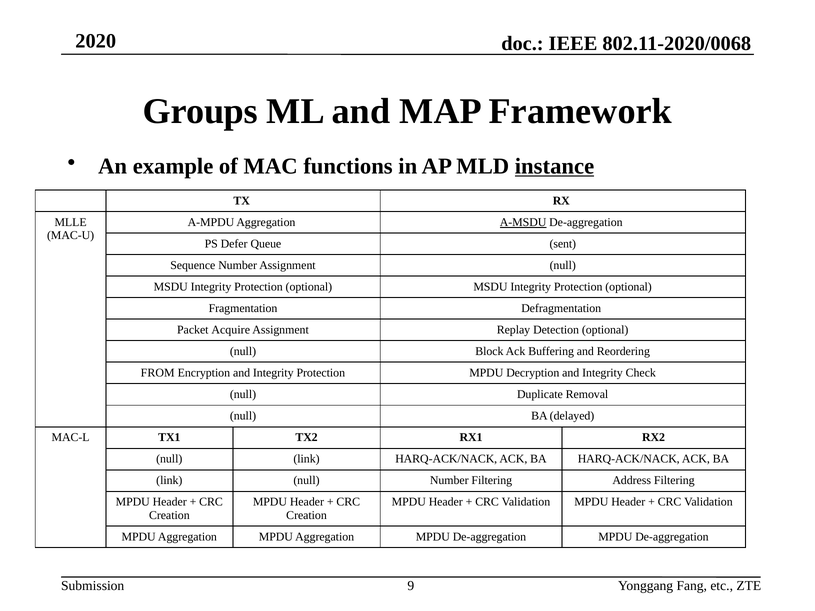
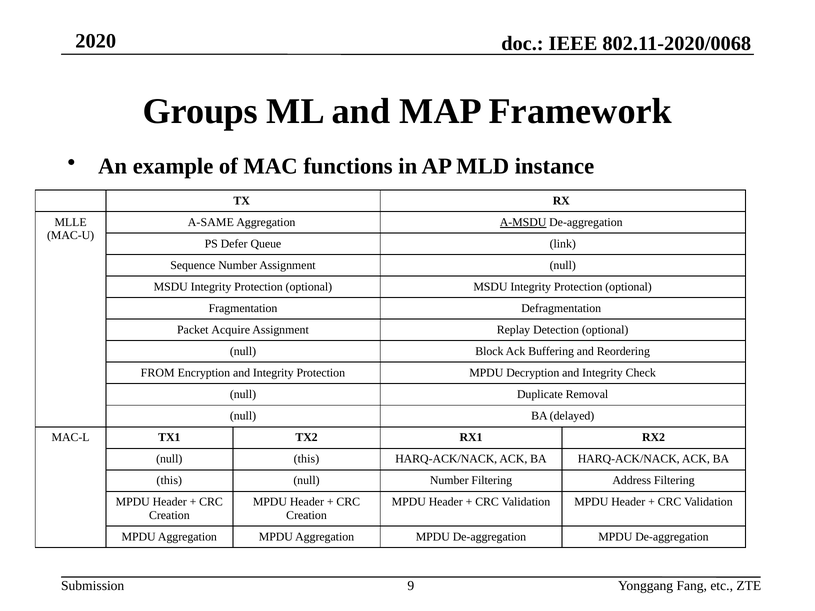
instance underline: present -> none (555, 166)
A-MPDU: A-MPDU -> A-SAME (211, 222)
sent: sent -> link (563, 244)
null link: link -> this (306, 459)
link: link -> this (169, 481)
